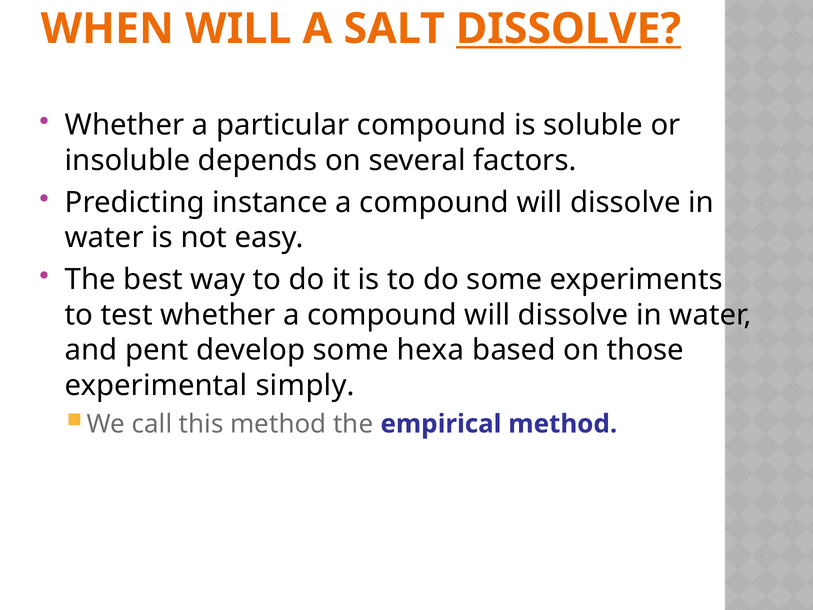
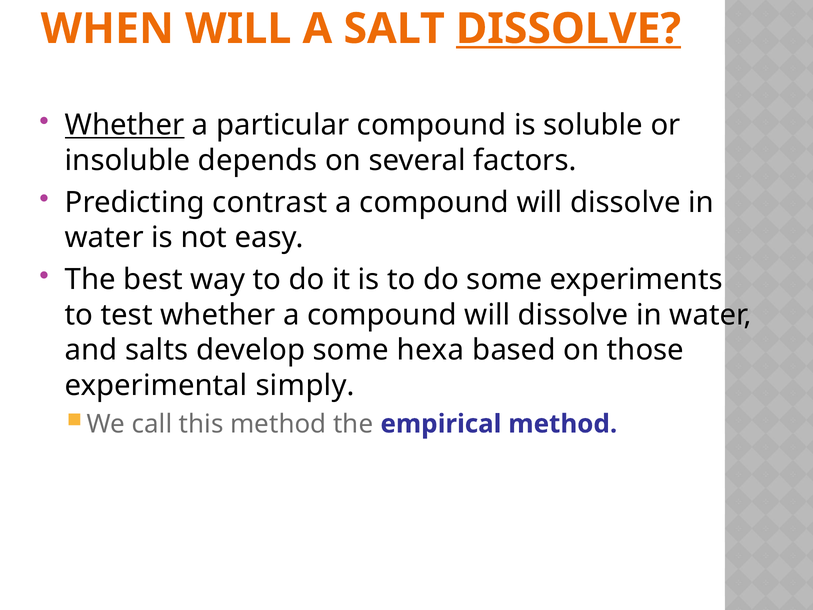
Whether underline: none -> present (125, 125)
instance: instance -> contrast (270, 202)
pent: pent -> salts (157, 350)
